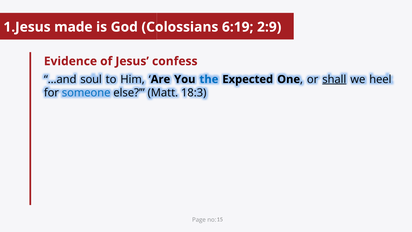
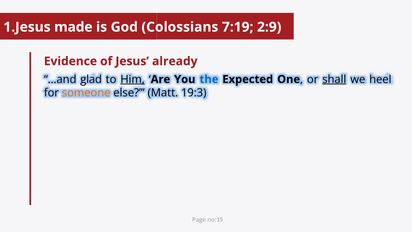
6:19: 6:19 -> 7:19 (238, 27)
confess: confess -> already (175, 61)
soul: soul -> glad (91, 79)
Him underline: none -> present (133, 79)
someone colour: blue -> orange (86, 93)
18:3: 18:3 -> 19:3 (194, 93)
